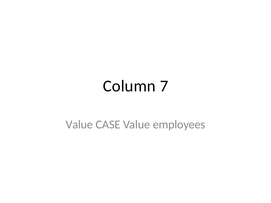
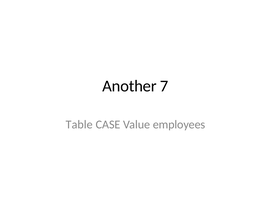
Column: Column -> Another (129, 86)
Value: Value -> Table (79, 125)
